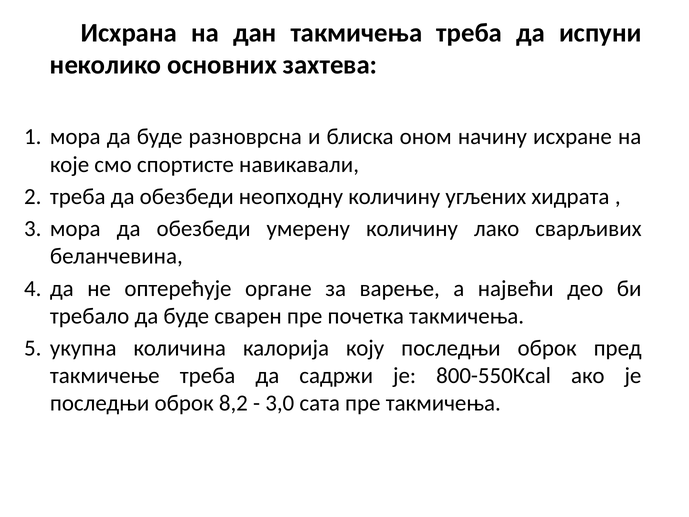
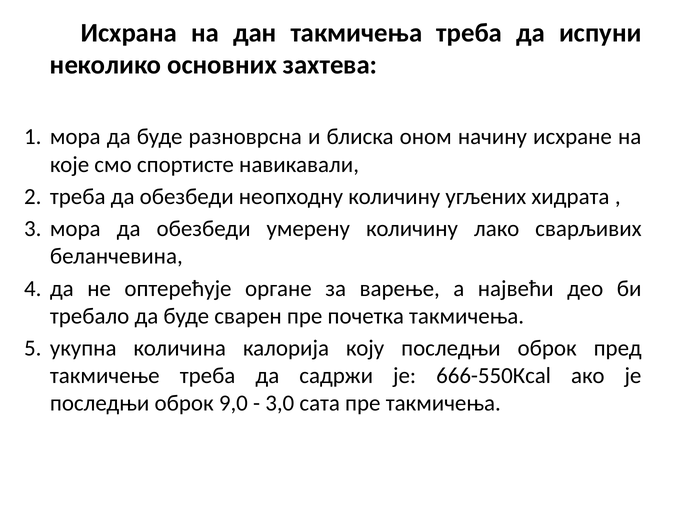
800-550Ксаl: 800-550Ксаl -> 666-550Ксаl (494, 376)
8,2: 8,2 -> 9,0 (233, 403)
